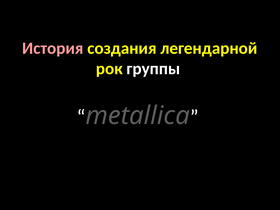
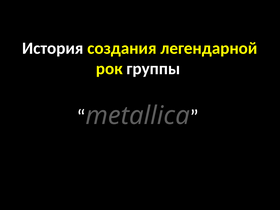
История colour: pink -> white (53, 48)
